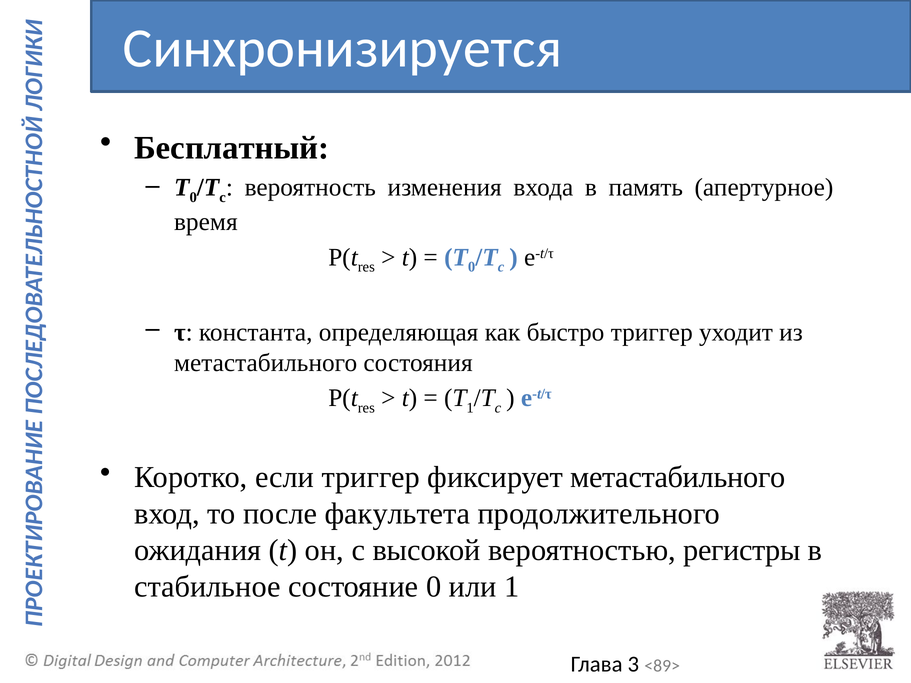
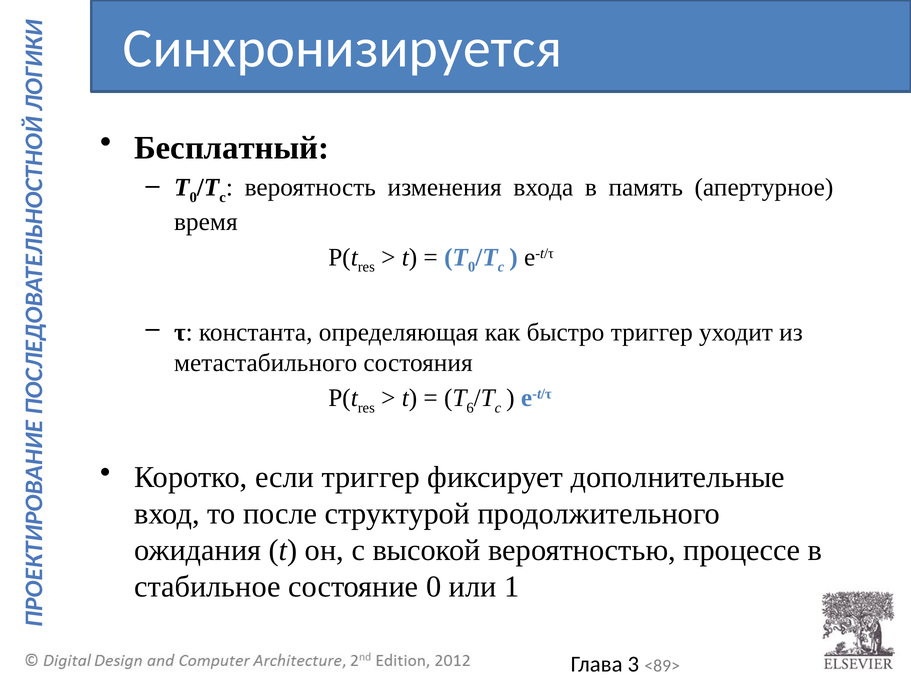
T 1: 1 -> 6 (470, 408)
фиксирует метастабильного: метастабильного -> дополнительные (678, 478)
факультета: факультета -> структурой (398, 514)
регистры: регистры -> процессе (742, 551)
